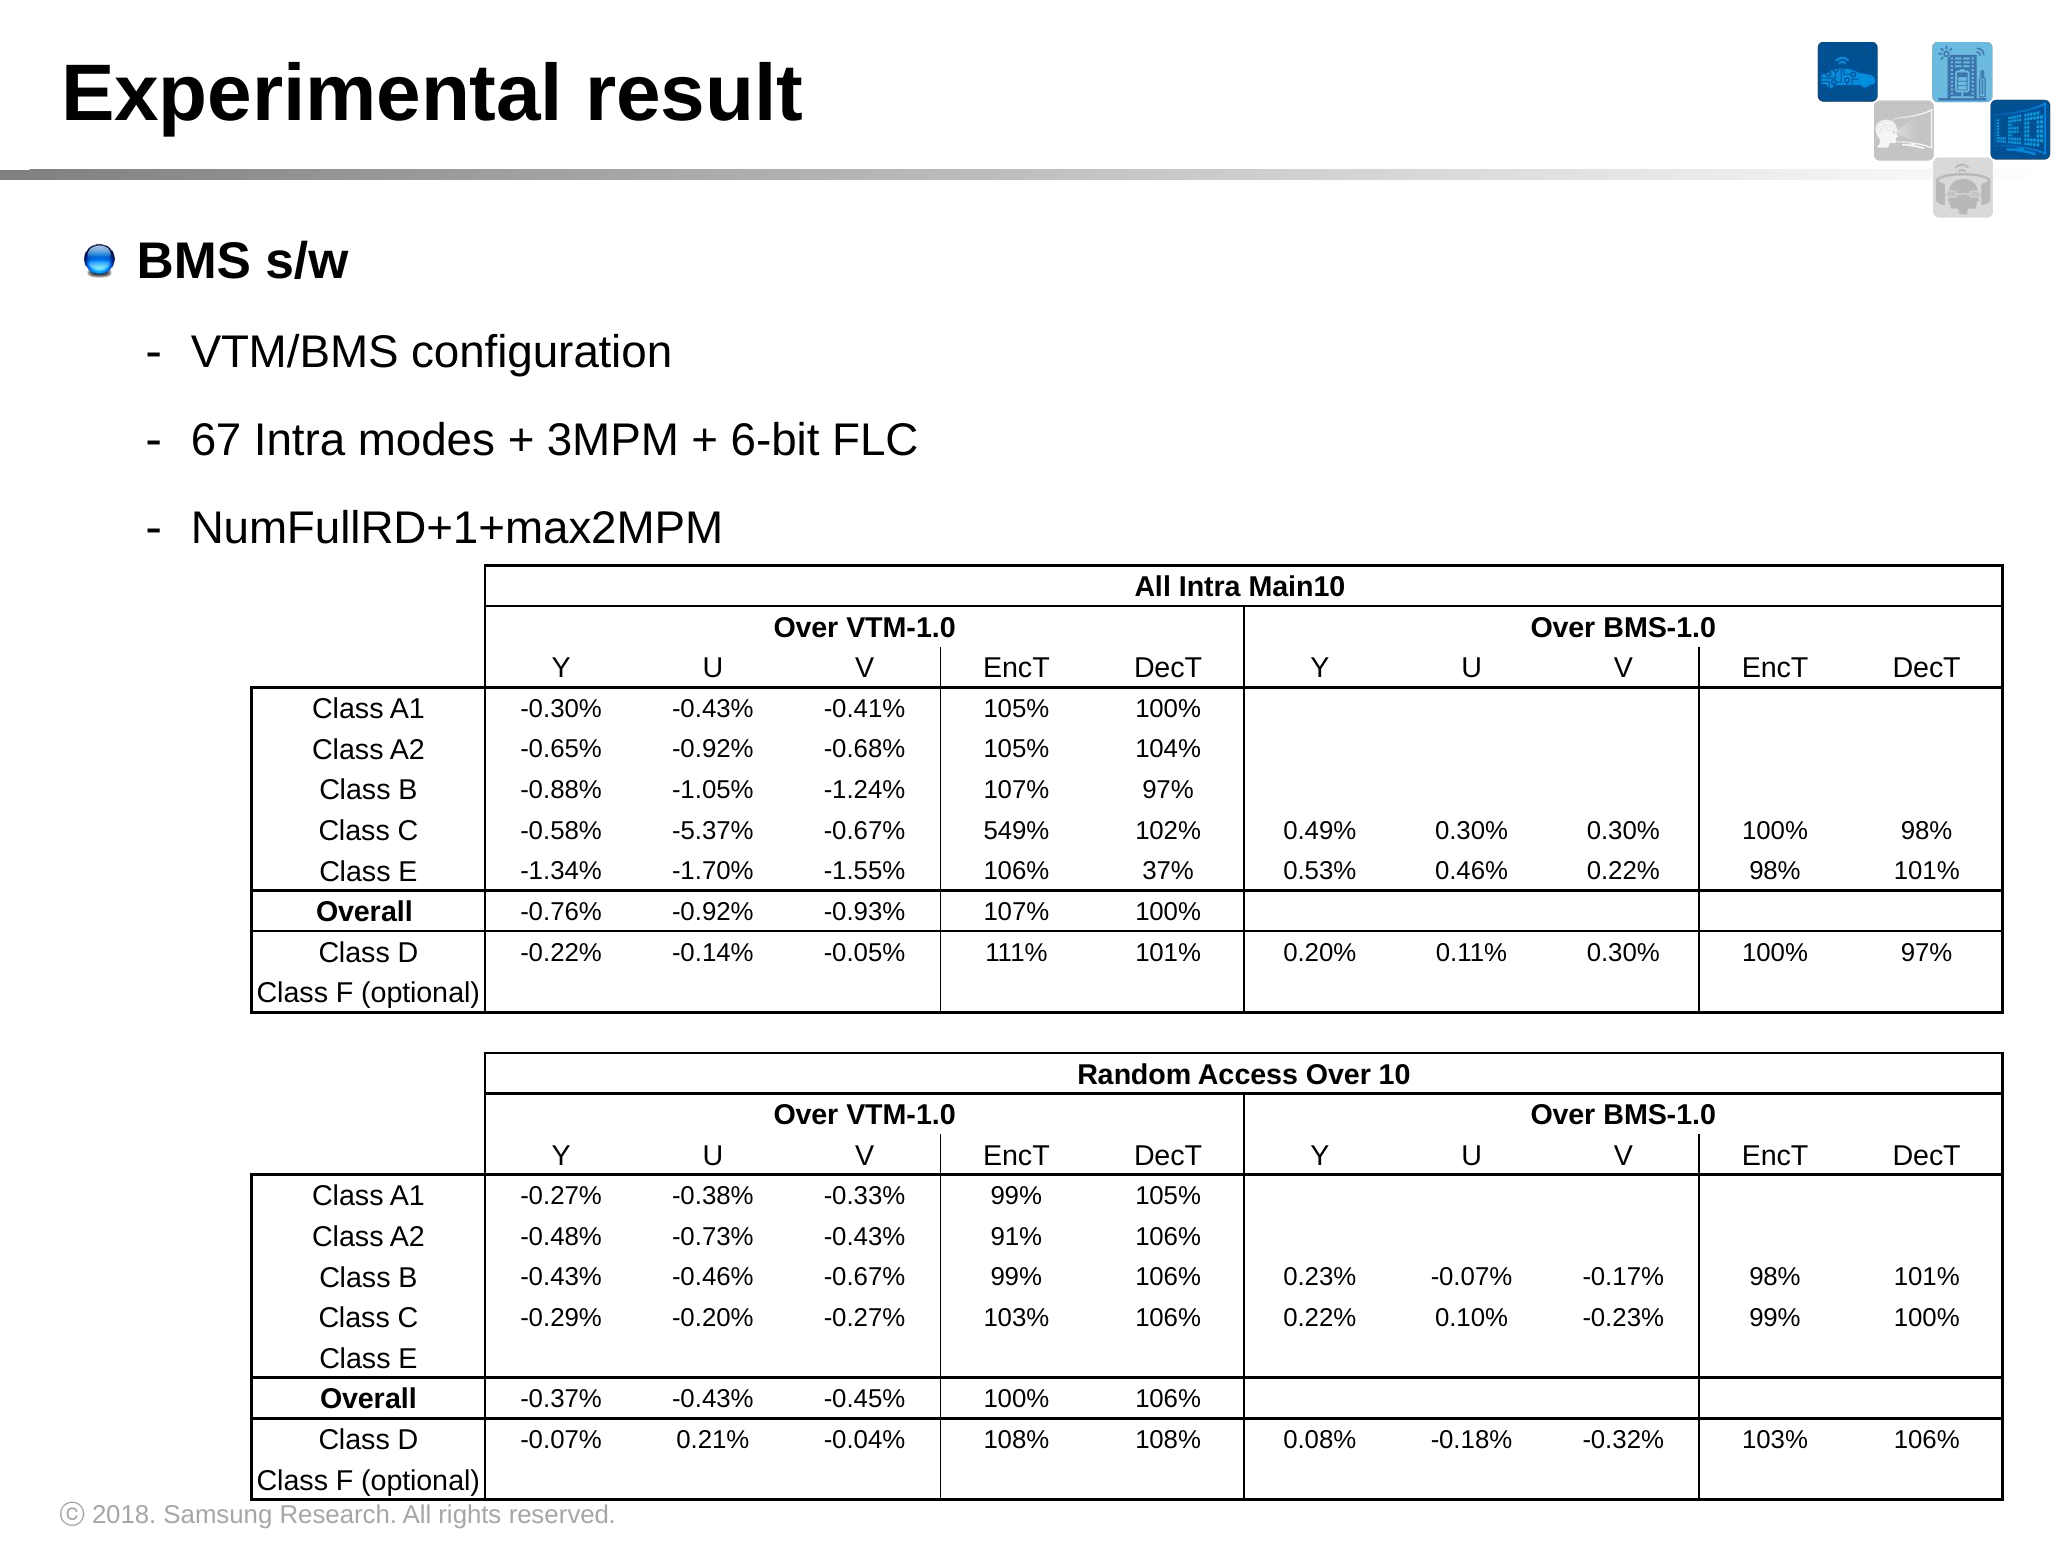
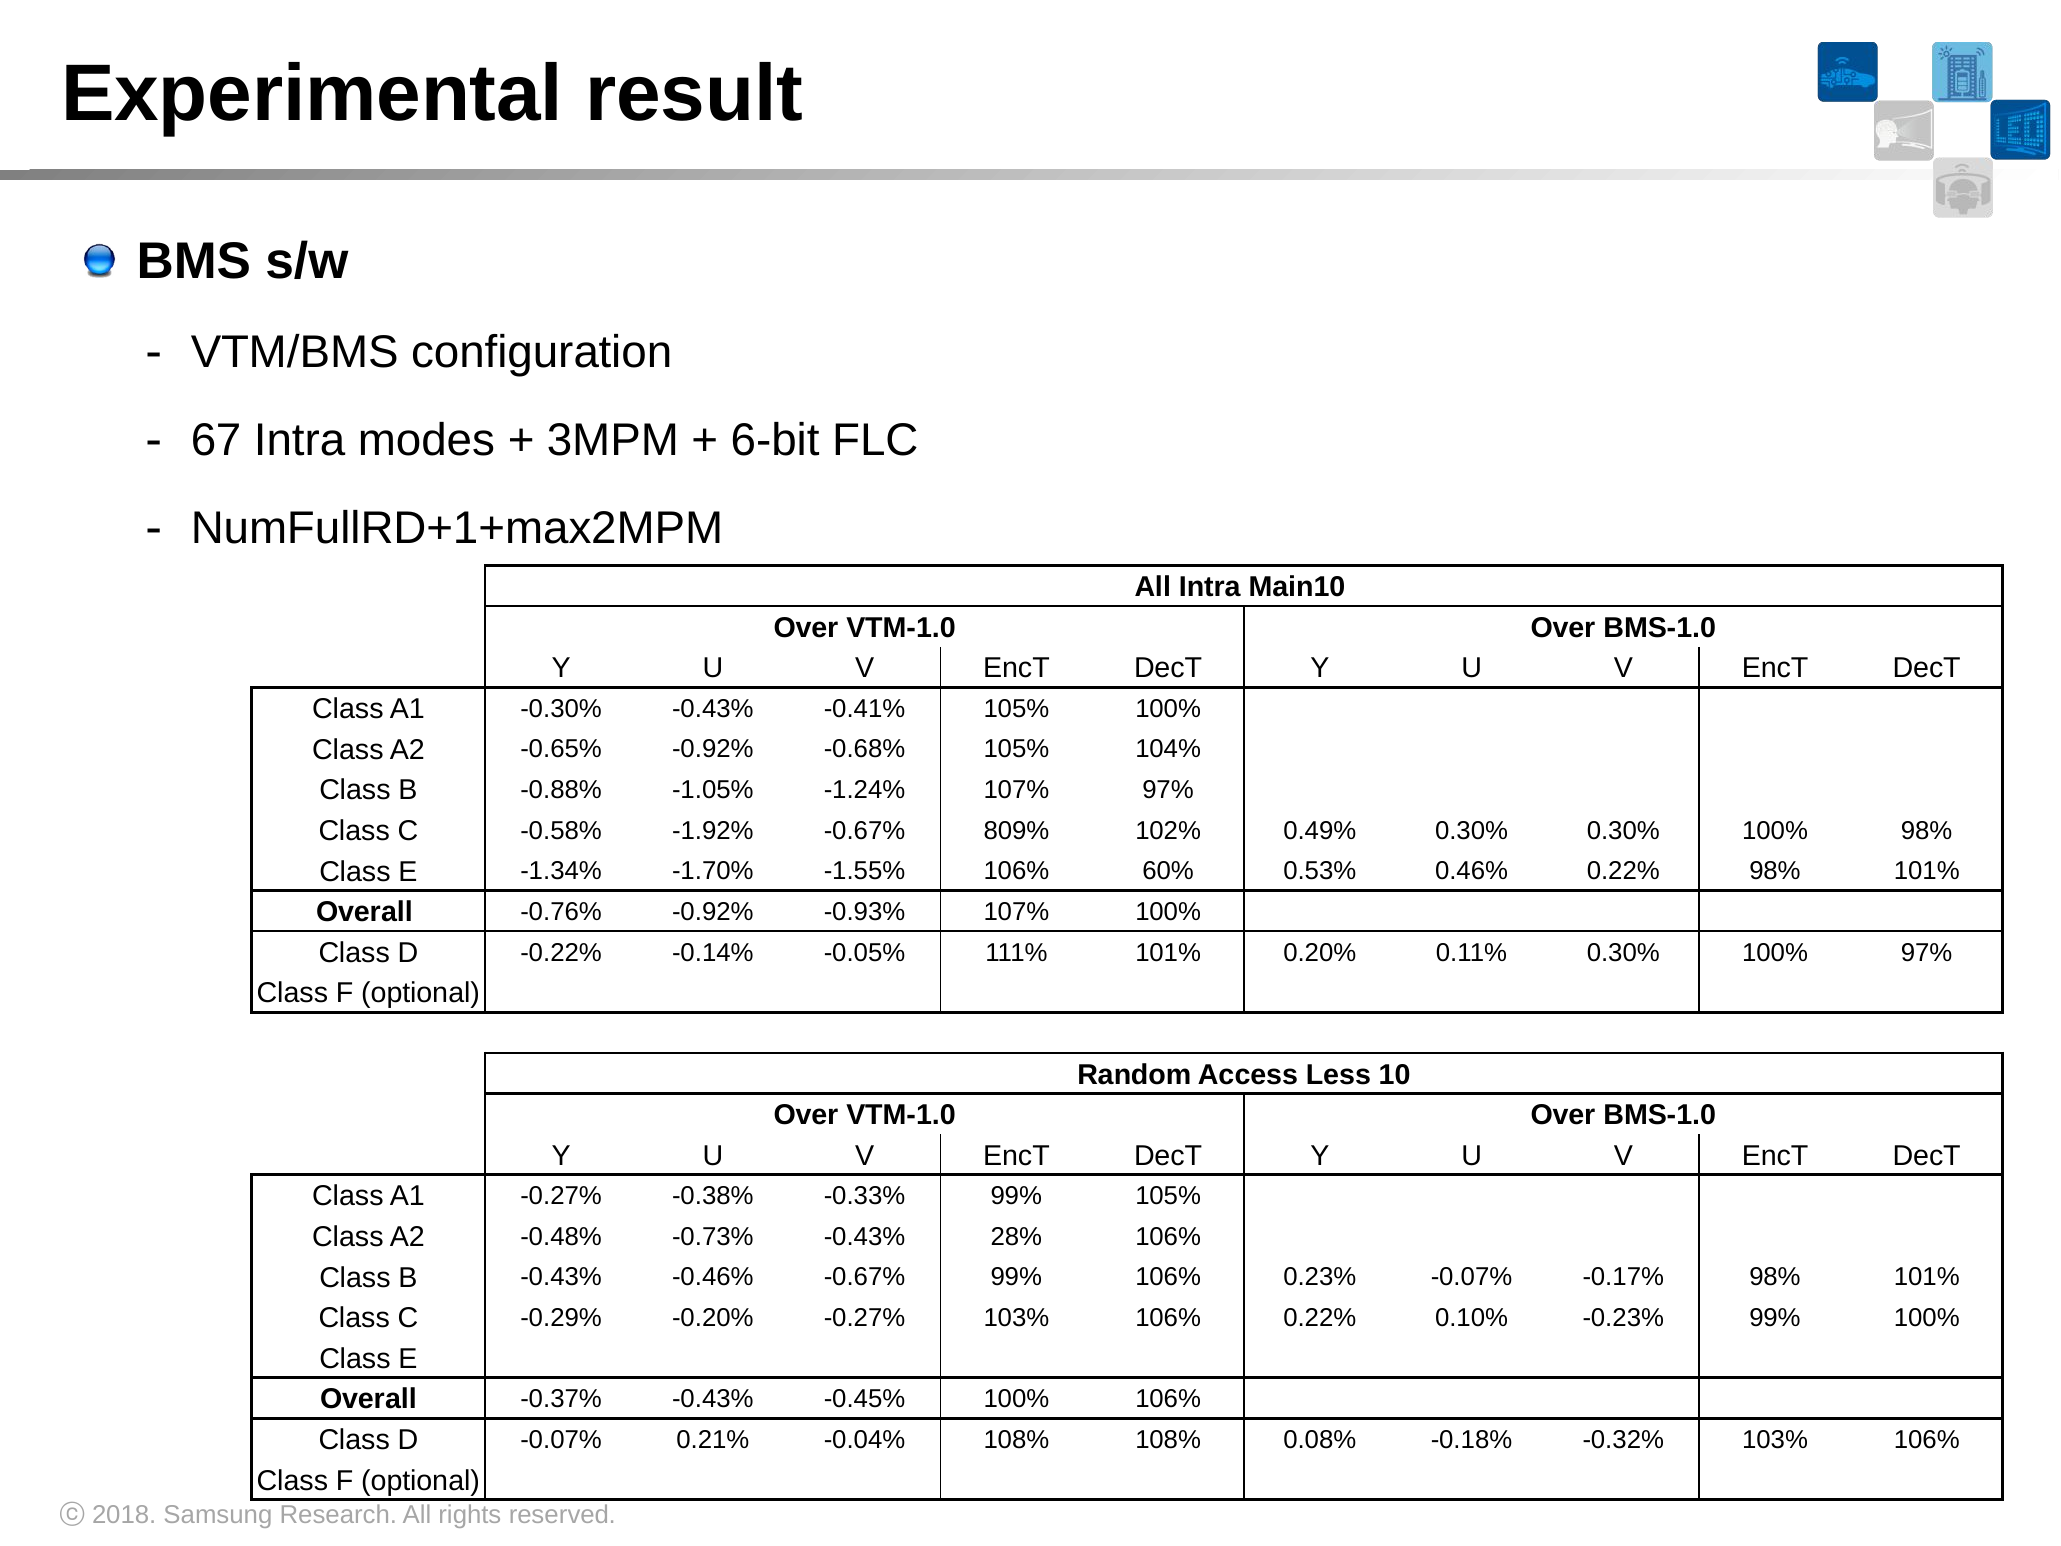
-5.37%: -5.37% -> -1.92% (713, 831)
549%: 549% -> 809% (1016, 831)
37%: 37% -> 60% (1168, 871)
Access Over: Over -> Less (1338, 1074)
91%: 91% -> 28% (1016, 1237)
